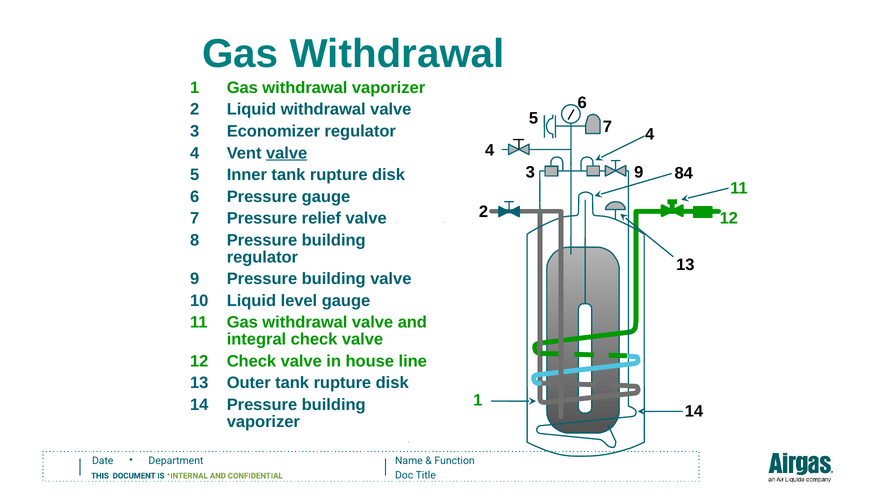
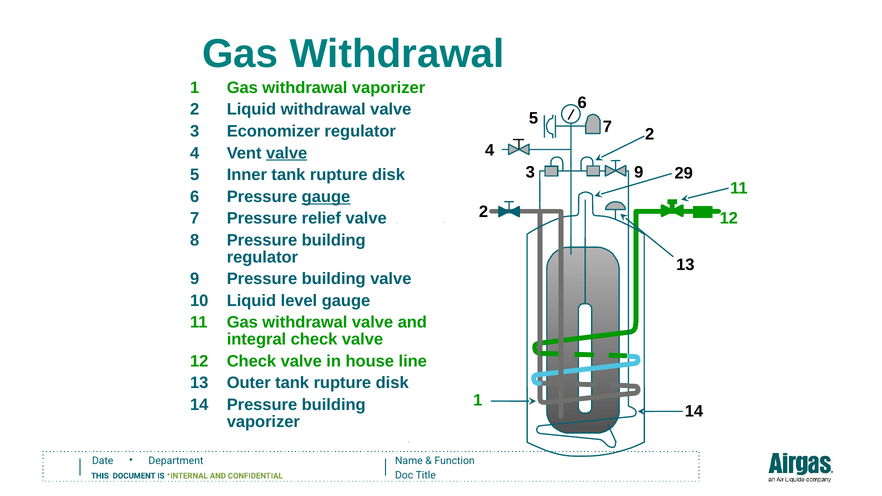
7 4: 4 -> 2 (650, 135)
84: 84 -> 29 (684, 173)
gauge underline: none -> present (326, 197)
